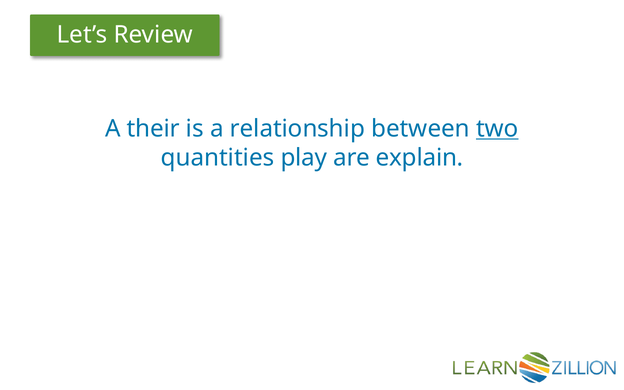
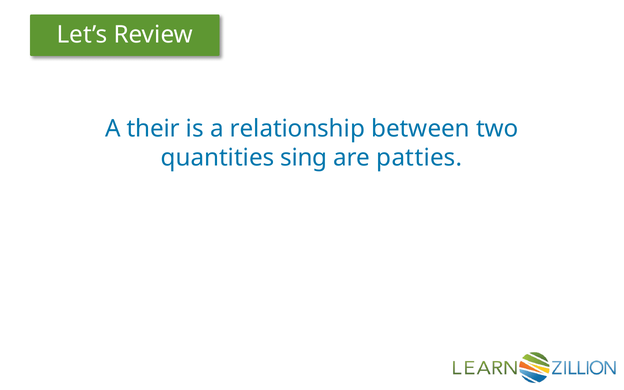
two underline: present -> none (497, 129)
play: play -> sing (304, 158)
explain: explain -> patties (419, 158)
